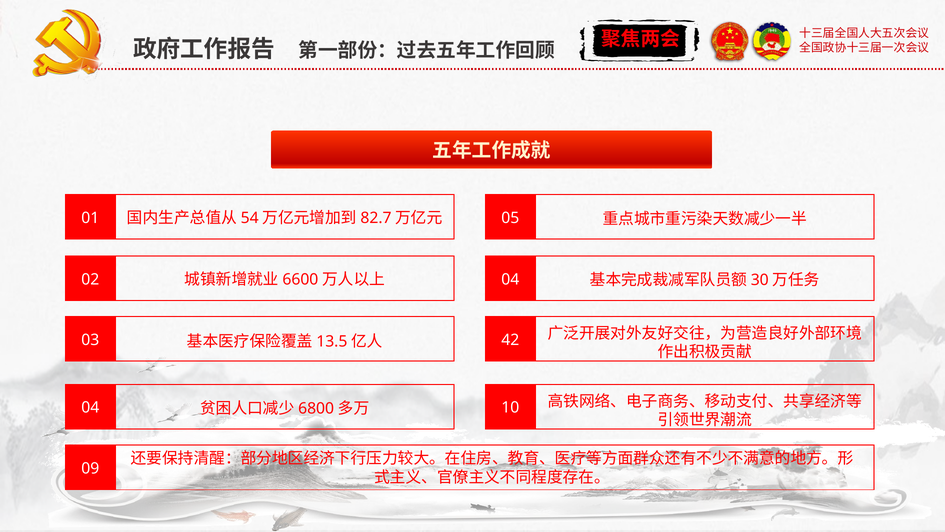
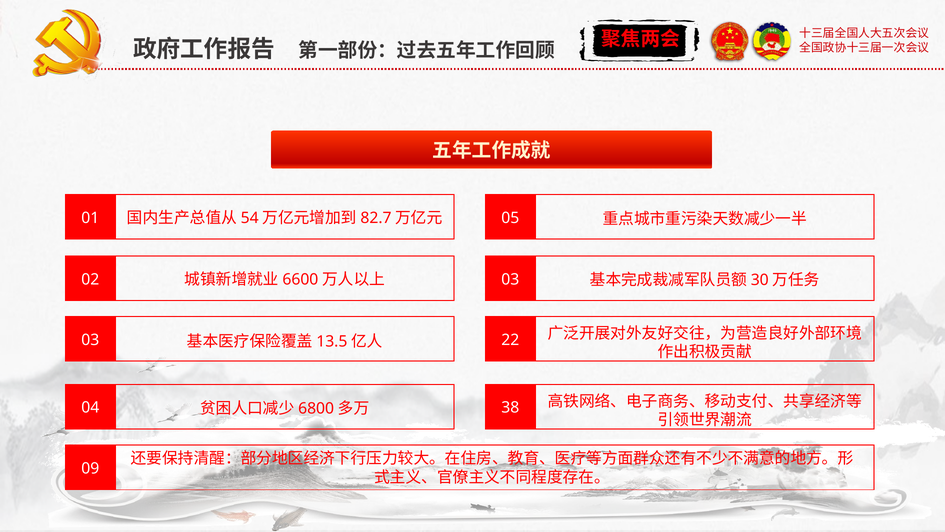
04: 04 -> 03 (510, 279)
42: 42 -> 22 (510, 340)
10: 10 -> 38 (510, 407)
